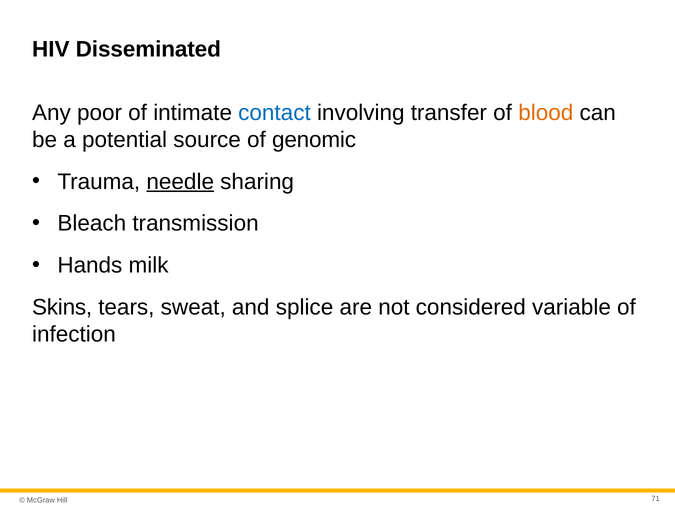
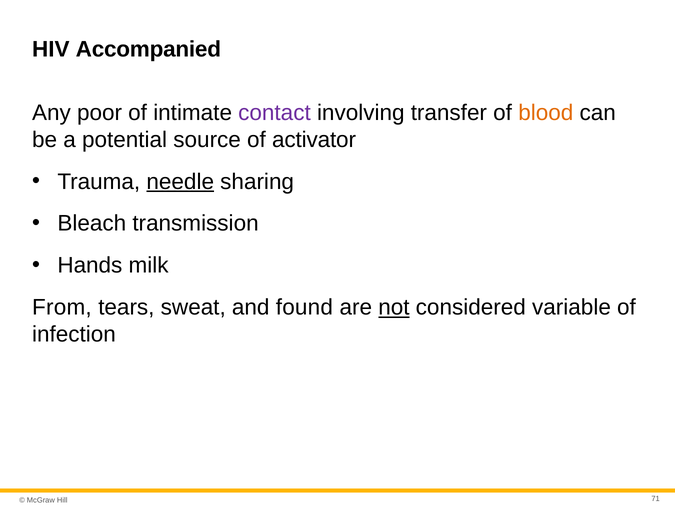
Disseminated: Disseminated -> Accompanied (148, 49)
contact colour: blue -> purple (274, 113)
genomic: genomic -> activator (314, 140)
Skins: Skins -> From (62, 308)
splice: splice -> found (304, 308)
not underline: none -> present (394, 308)
